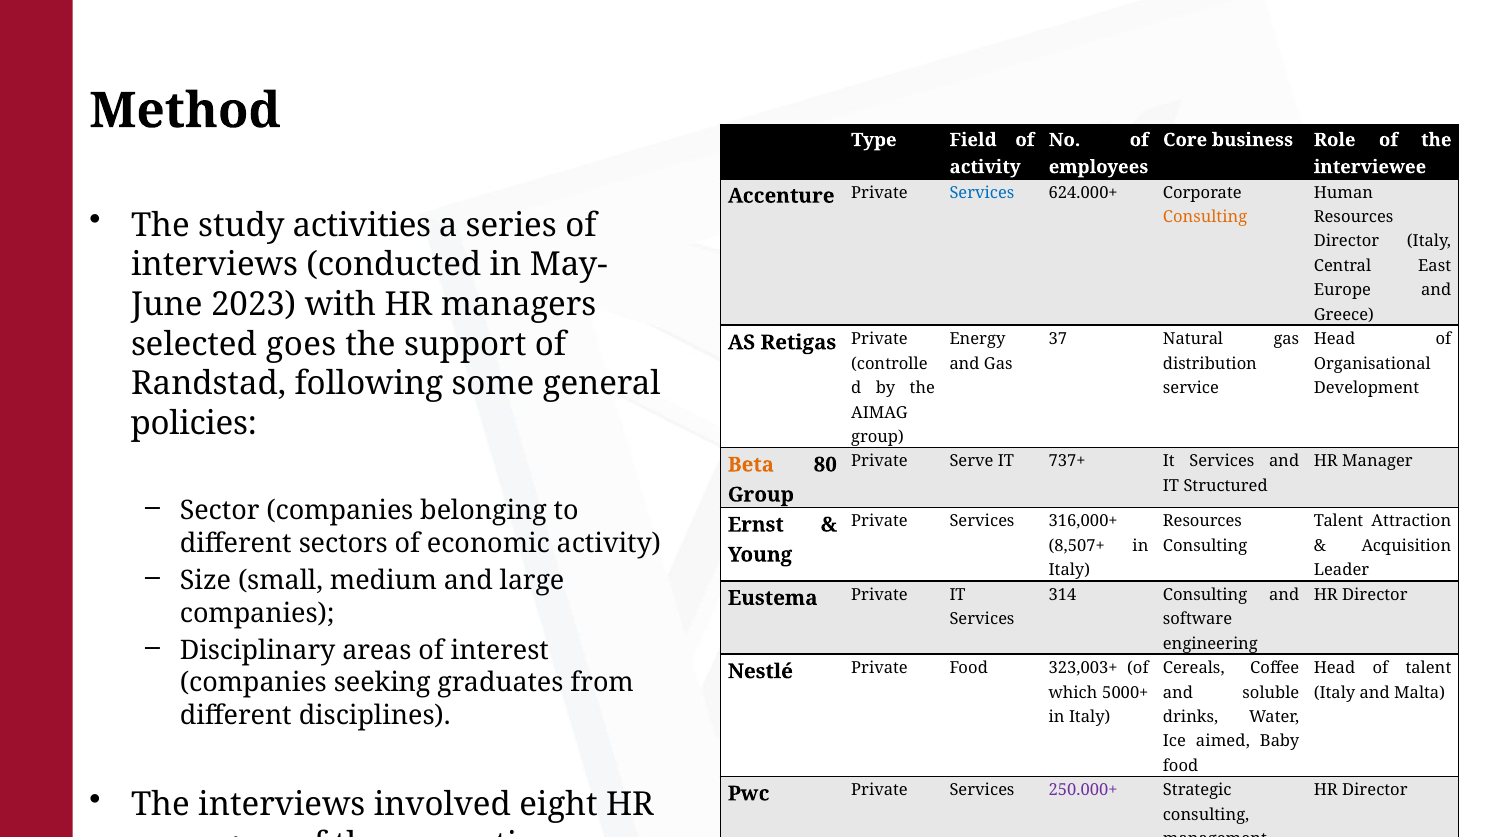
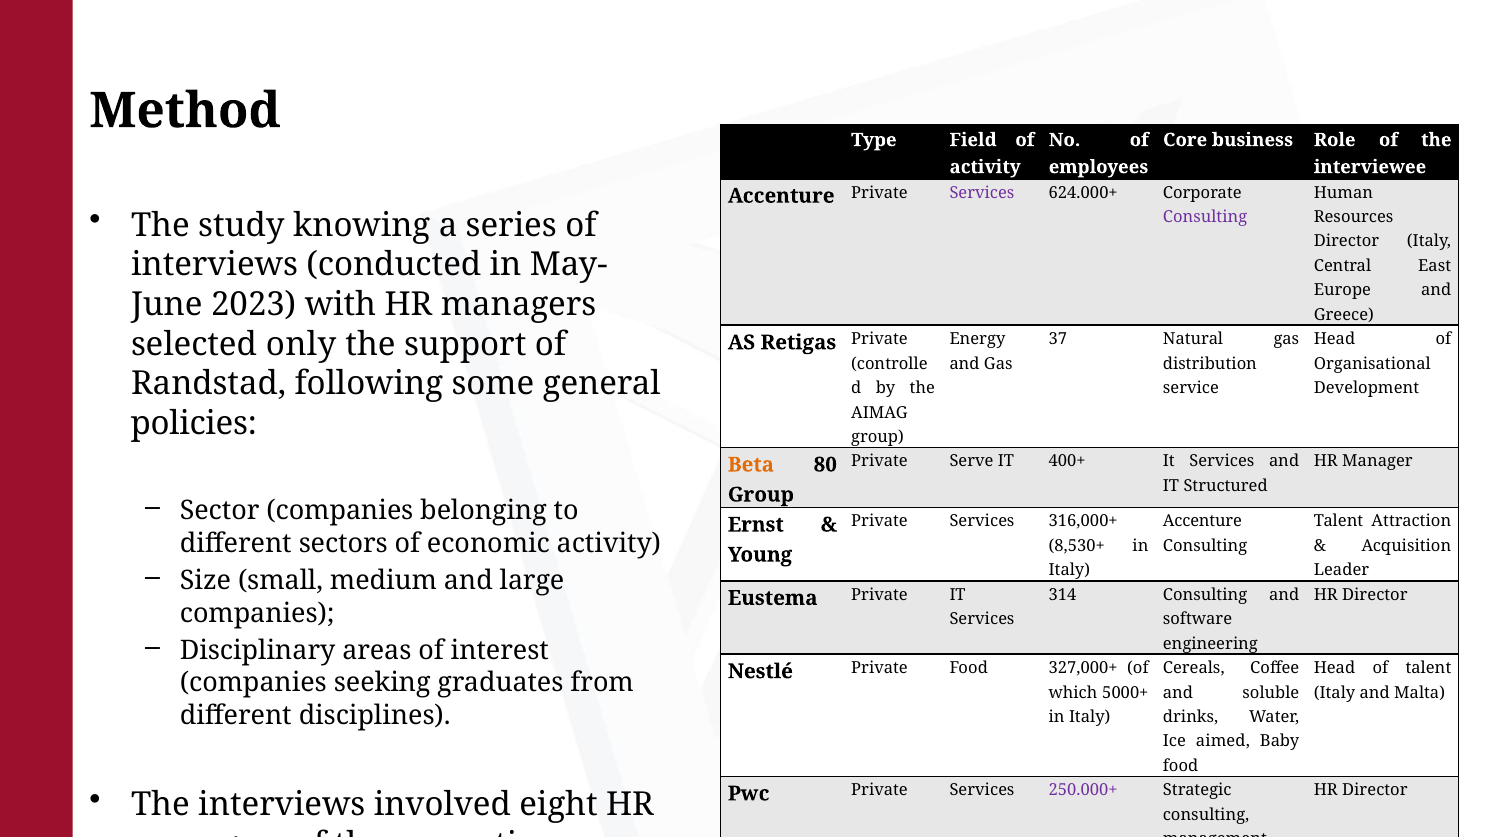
Services colour: blue -> purple (982, 193)
activities: activities -> knowing (362, 225)
Consulting colour: orange -> purple (1205, 217)
goes: goes -> only (301, 344)
737+: 737+ -> 400+ (1067, 462)
Resources: Resources -> Accenture (1202, 522)
8,507+: 8,507+ -> 8,530+ (1077, 546)
323,003+: 323,003+ -> 327,000+ (1083, 668)
